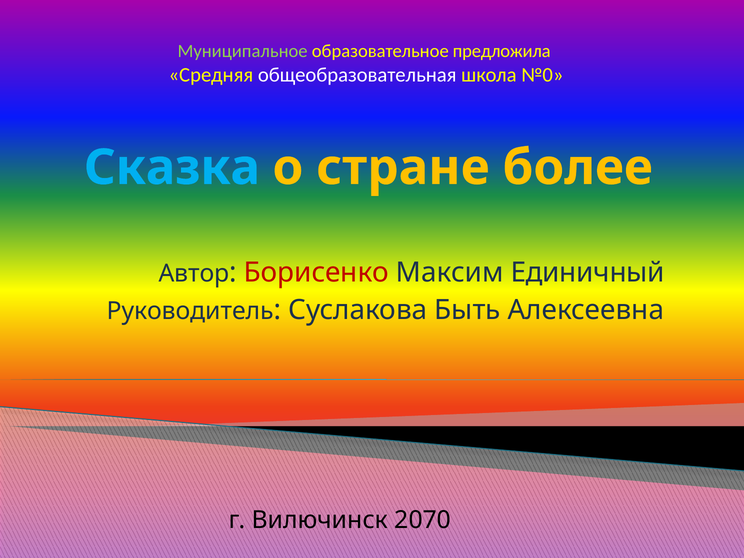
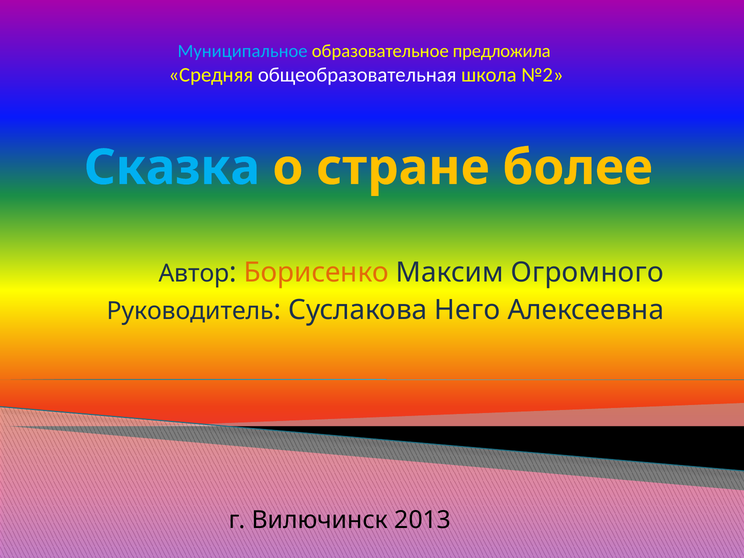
Муниципальное colour: light green -> light blue (243, 51)
№0: №0 -> №2 (542, 75)
Борисенко colour: red -> orange (316, 272)
Единичный: Единичный -> Огромного (587, 272)
Быть: Быть -> Него (467, 310)
2070: 2070 -> 2013 (423, 520)
